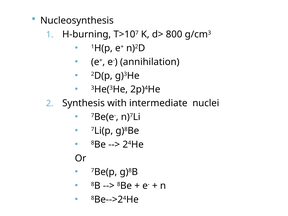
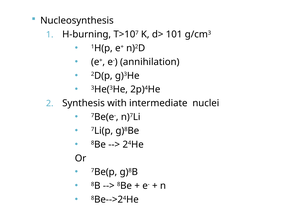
800: 800 -> 101 (174, 34)
